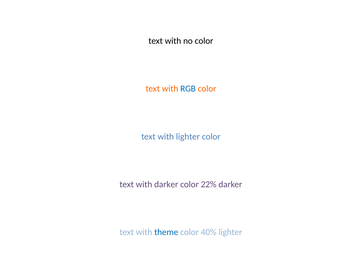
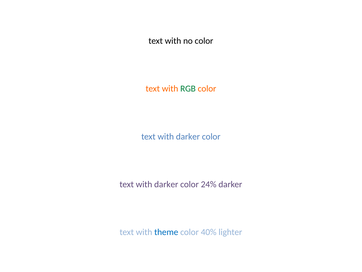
RGB colour: blue -> green (188, 89)
lighter: lighter -> darker (188, 136)
22%: 22% -> 24% (209, 184)
